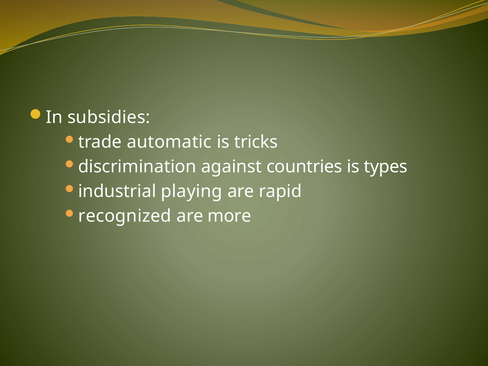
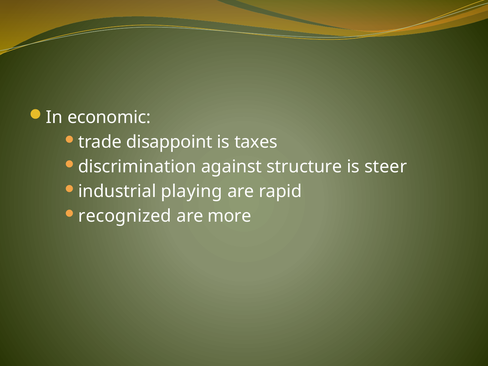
subsidies: subsidies -> economic (109, 117)
automatic: automatic -> disappoint (169, 142)
tricks: tricks -> taxes (256, 142)
countries: countries -> structure (304, 167)
types: types -> steer (386, 167)
